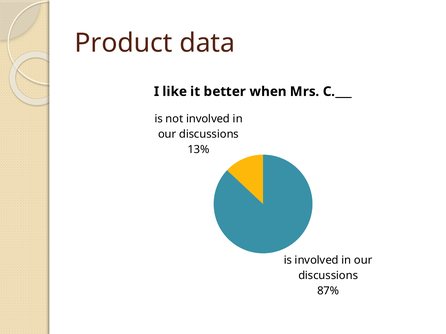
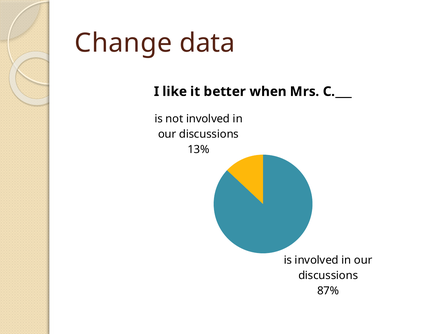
Product: Product -> Change (123, 43)
